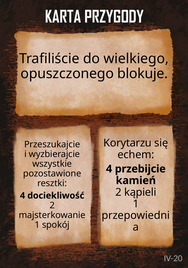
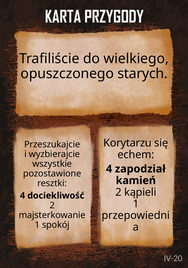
blokuje: blokuje -> starych (143, 73)
przebijcie: przebijcie -> zapodział (140, 168)
